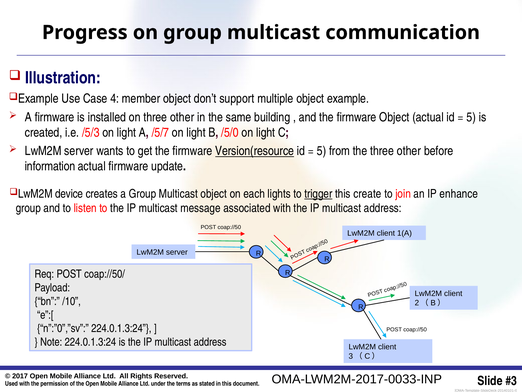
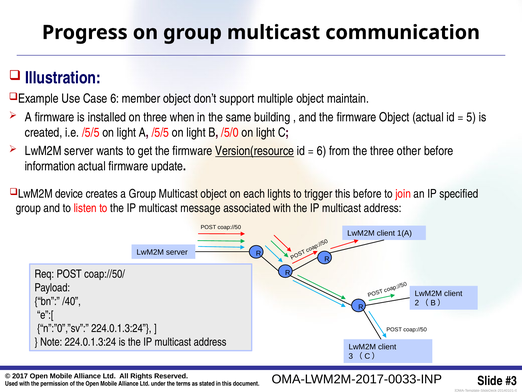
Case 4: 4 -> 6 (115, 99)
example: example -> maintain (348, 99)
on three other: other -> when (182, 117)
i.e /5/3: /5/3 -> /5/5 (91, 132)
A /5/7: /5/7 -> /5/5 (160, 132)
5: 5 -> 6 (322, 151)
trigger underline: present -> none (318, 194)
this create: create -> before (367, 194)
enhance: enhance -> specified (459, 194)
/10: /10 -> /40 (72, 301)
